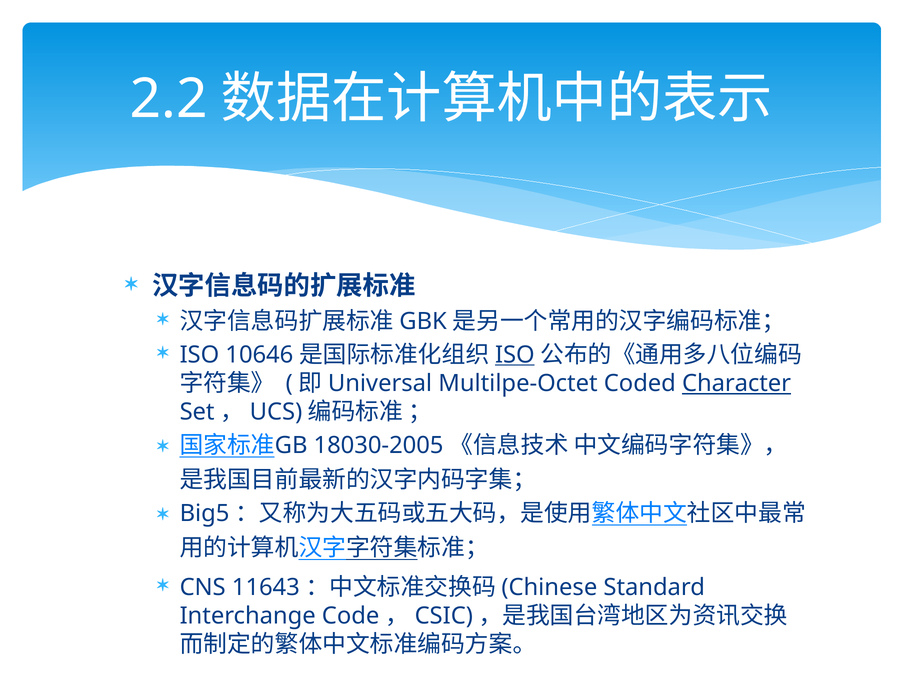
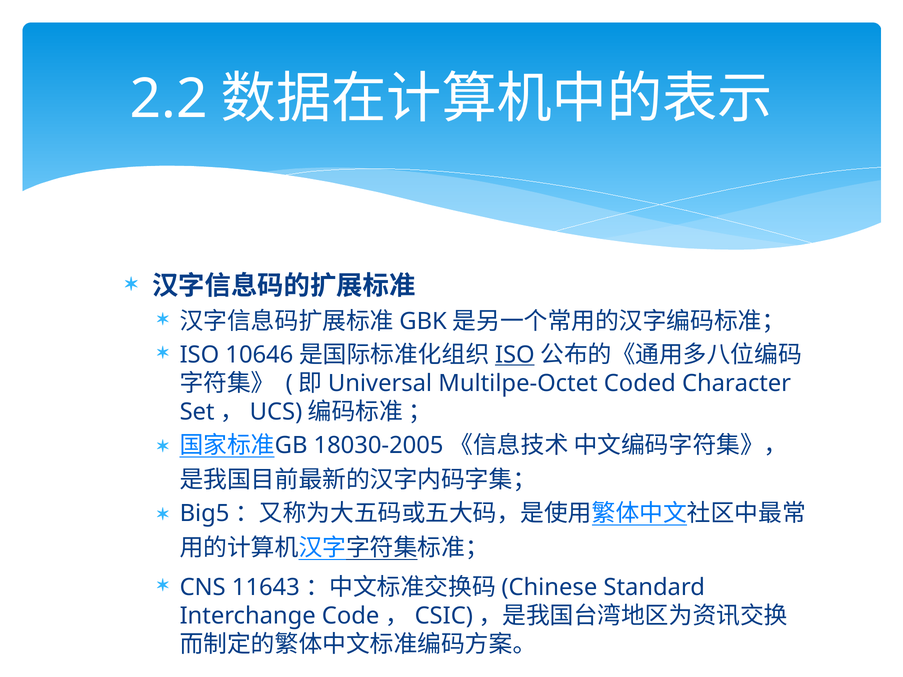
Character underline: present -> none (737, 383)
